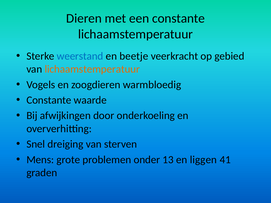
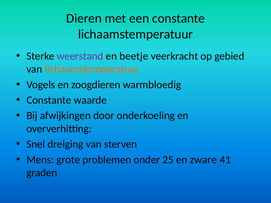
weerstand colour: blue -> purple (80, 56)
13: 13 -> 25 (168, 160)
liggen: liggen -> zware (203, 160)
